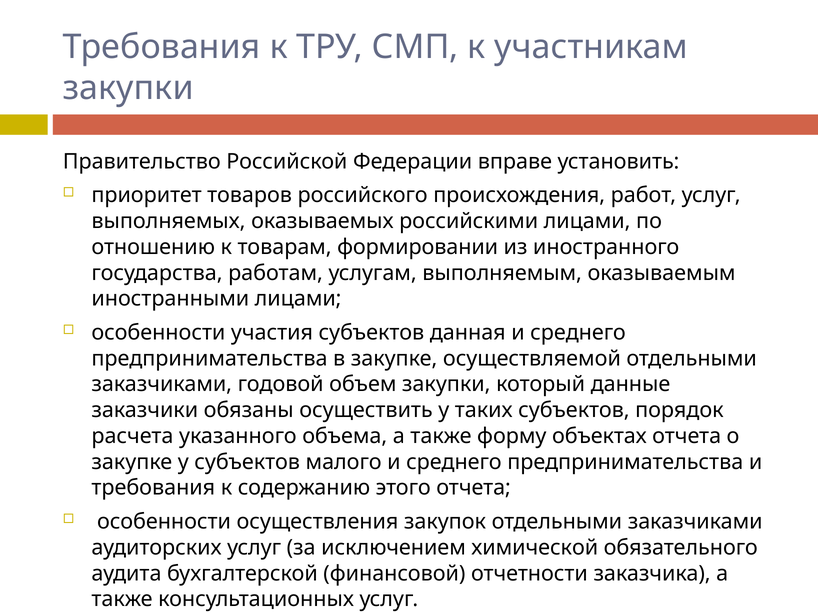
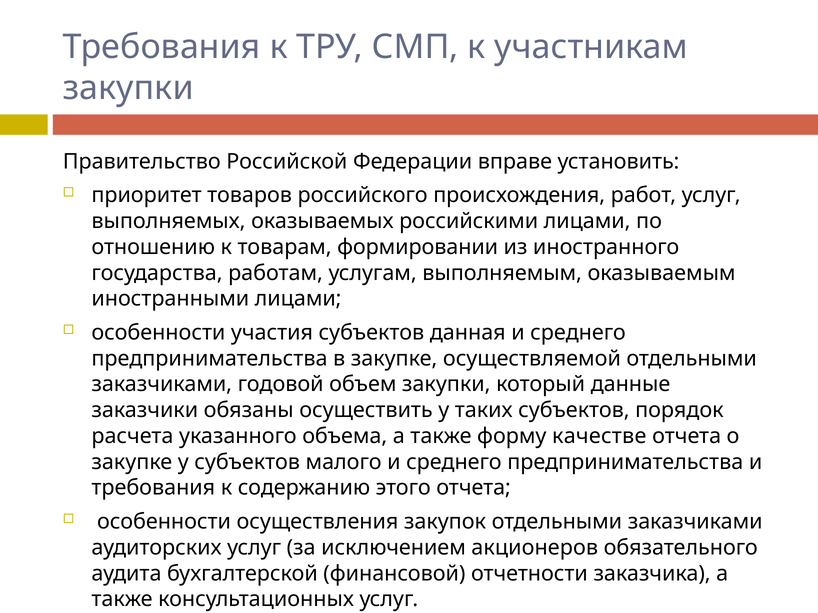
объектах: объектах -> качестве (599, 436)
химической: химической -> акционеров (535, 548)
